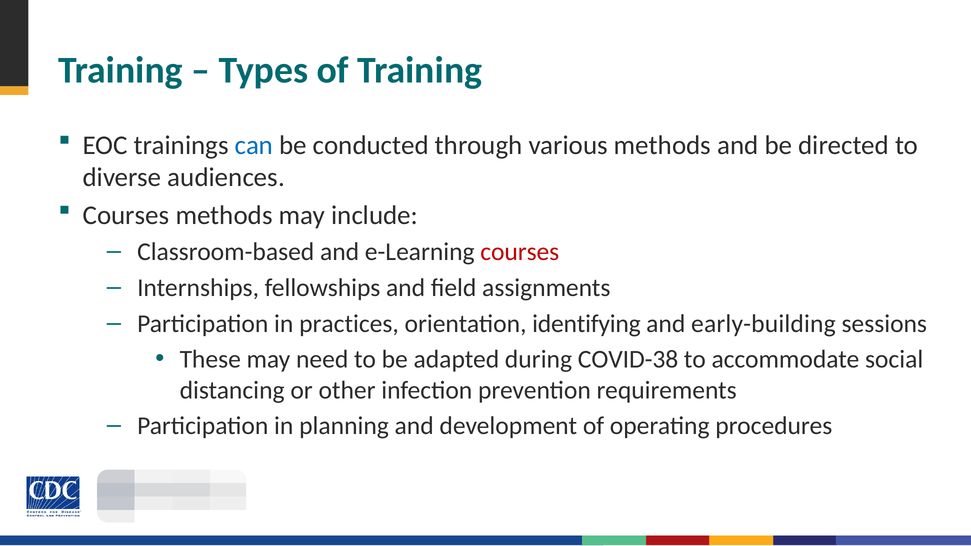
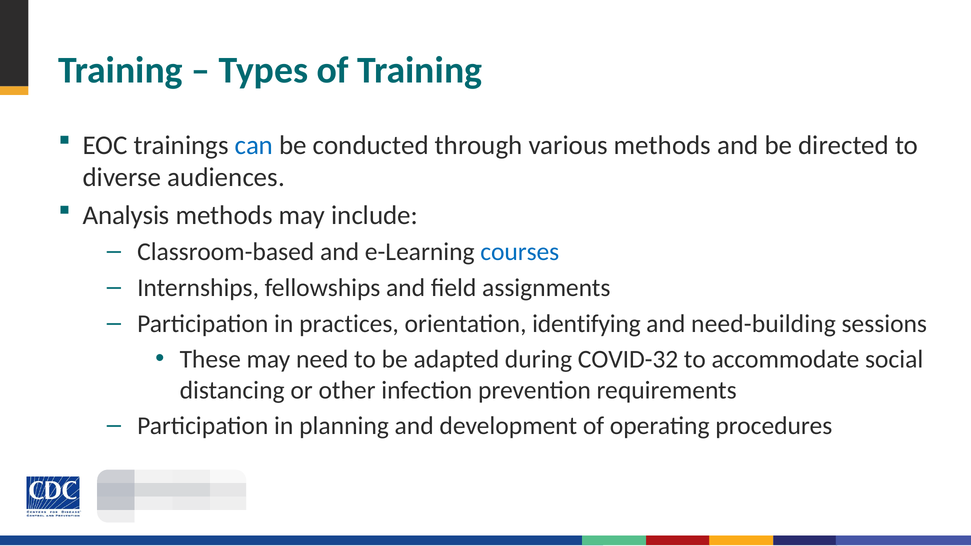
Courses: Courses -> Analysis (126, 215)
courses colour: red -> blue (520, 252)
early-building: early-building -> need-building (763, 324)
COVID-38: COVID-38 -> COVID-32 (628, 360)
